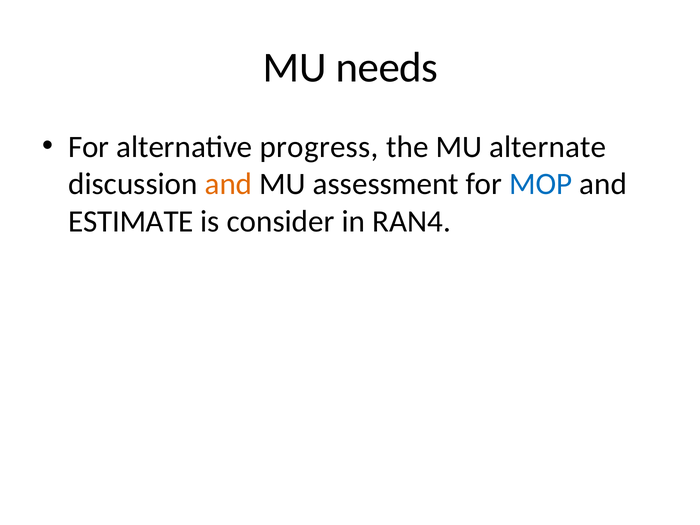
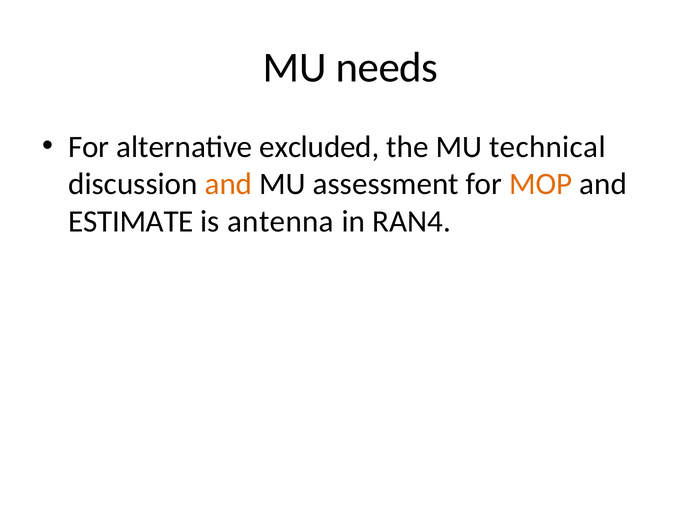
progress: progress -> excluded (319, 147)
alternate: alternate -> technical (547, 147)
MOP colour: blue -> orange (541, 184)
consider: consider -> antenna (281, 222)
